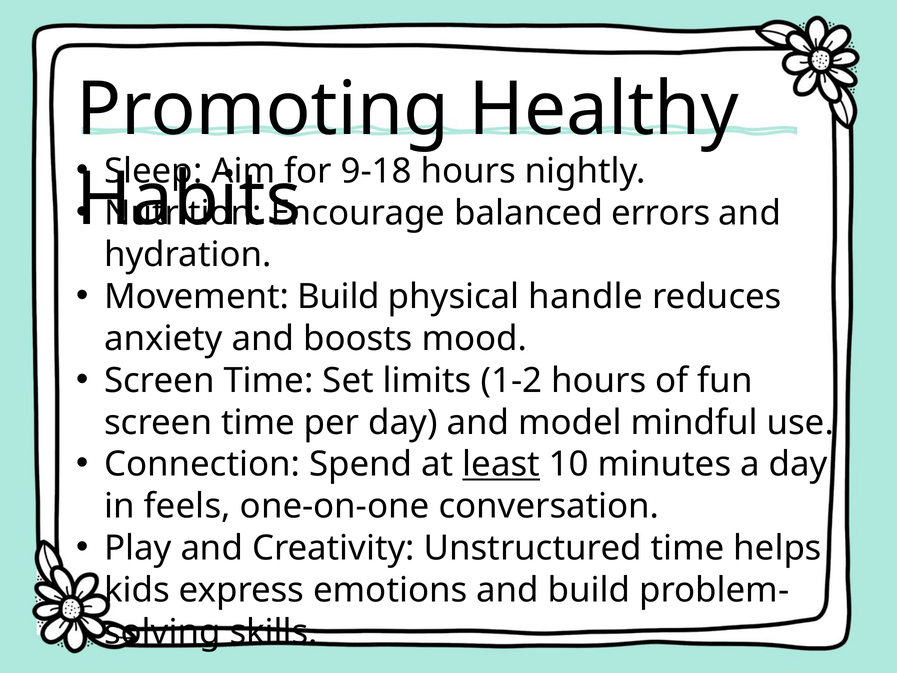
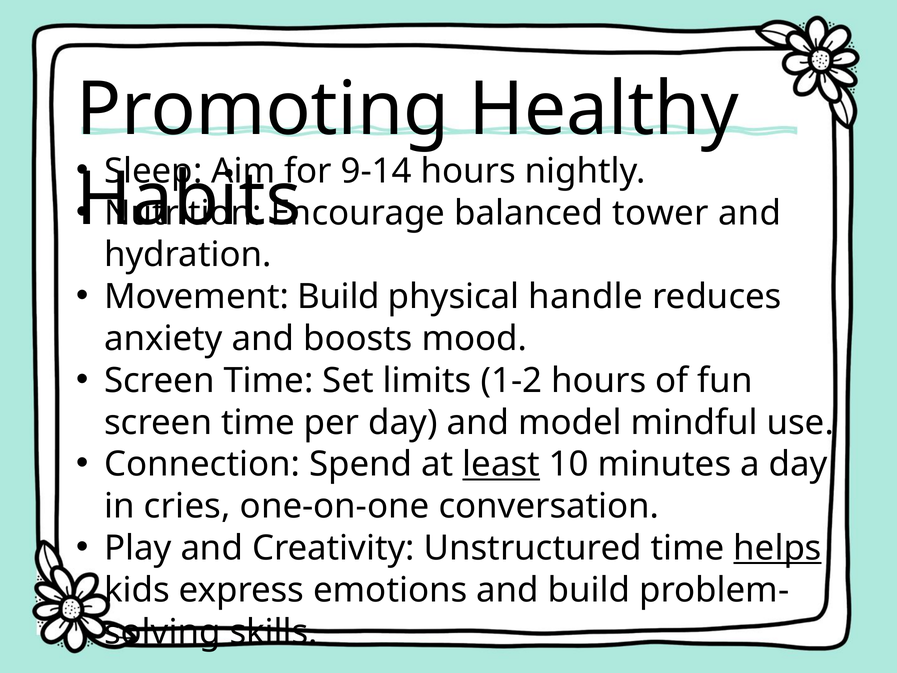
9-18: 9-18 -> 9-14 (376, 171)
errors: errors -> tower (661, 213)
feels: feels -> cries (187, 506)
helps underline: none -> present (777, 548)
